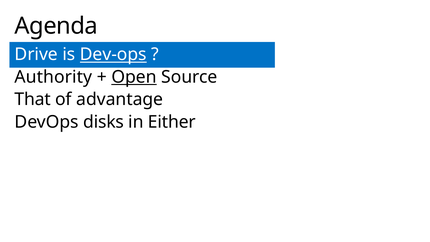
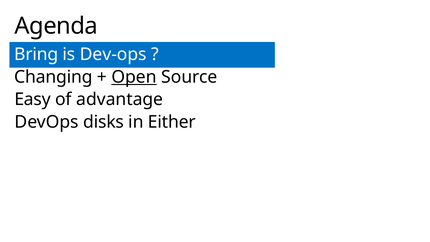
Drive: Drive -> Bring (36, 54)
Dev-ops underline: present -> none (113, 54)
Authority: Authority -> Changing (53, 77)
That: That -> Easy (33, 99)
